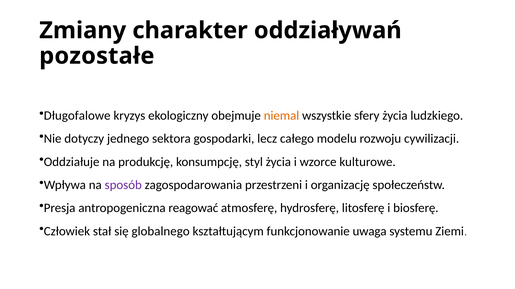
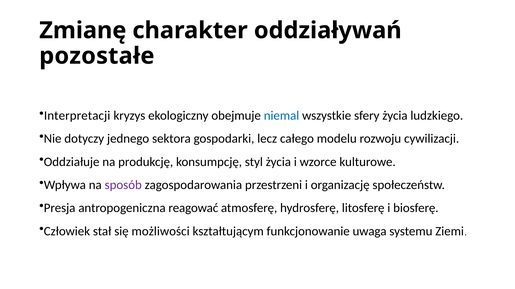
Zmiany: Zmiany -> Zmianę (83, 31)
Długofalowe: Długofalowe -> Interpretacji (77, 116)
niemal colour: orange -> blue (282, 116)
globalnego: globalnego -> możliwości (161, 232)
